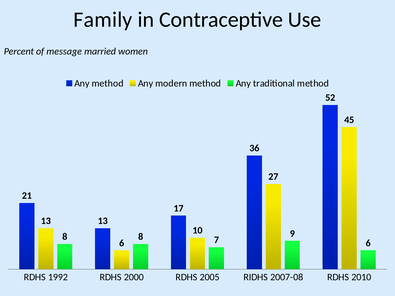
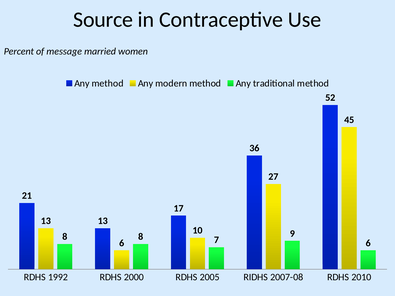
Family: Family -> Source (103, 20)
